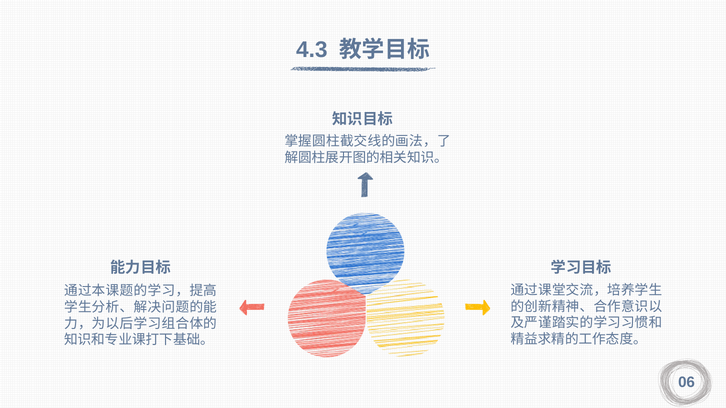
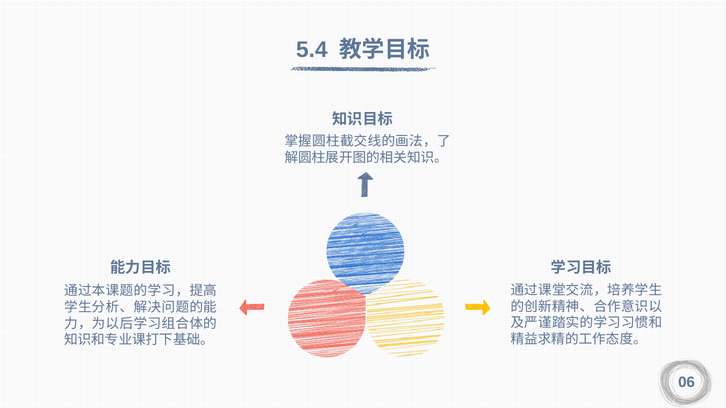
4.3: 4.3 -> 5.4 (312, 50)
